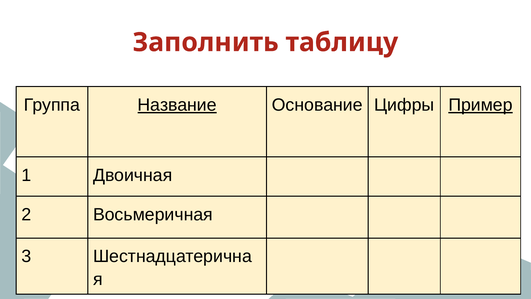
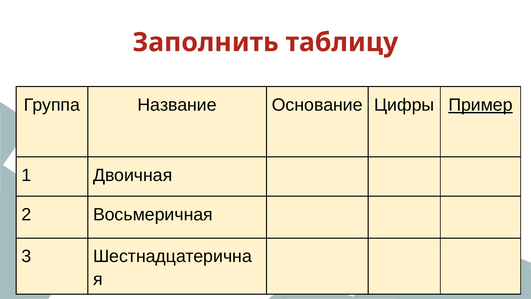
Название underline: present -> none (177, 105)
